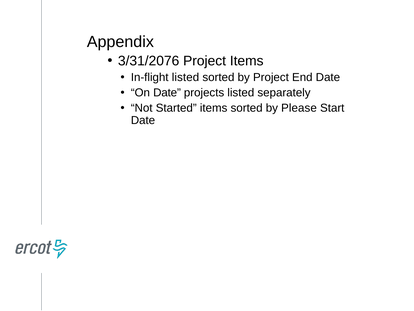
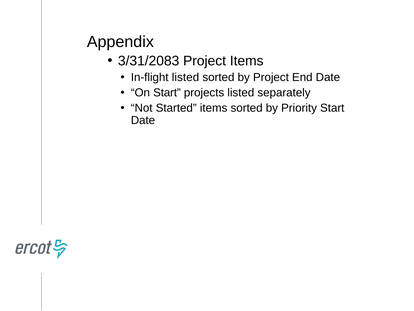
3/31/2076: 3/31/2076 -> 3/31/2083 (149, 61)
On Date: Date -> Start (167, 93)
Please: Please -> Priority (299, 108)
